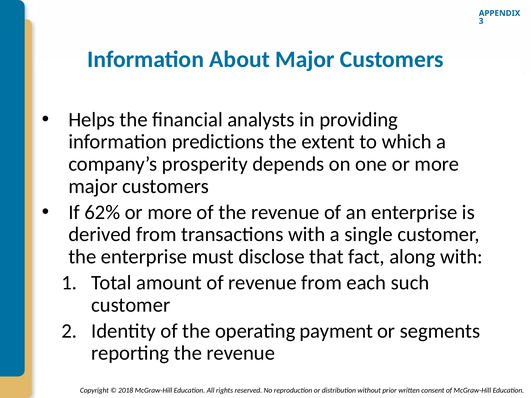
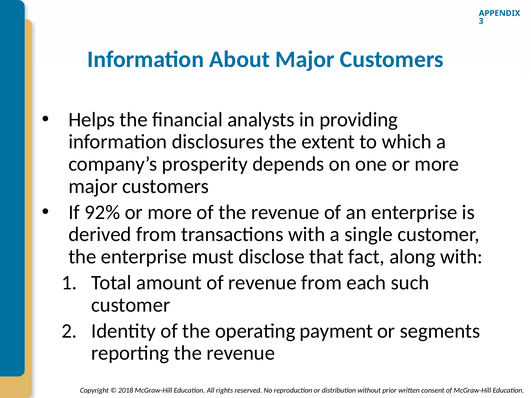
predictions: predictions -> disclosures (218, 142)
62%: 62% -> 92% (102, 212)
